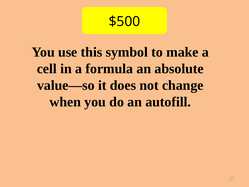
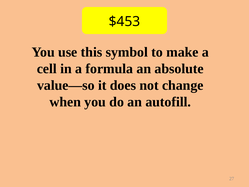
$500: $500 -> $453 (124, 21)
